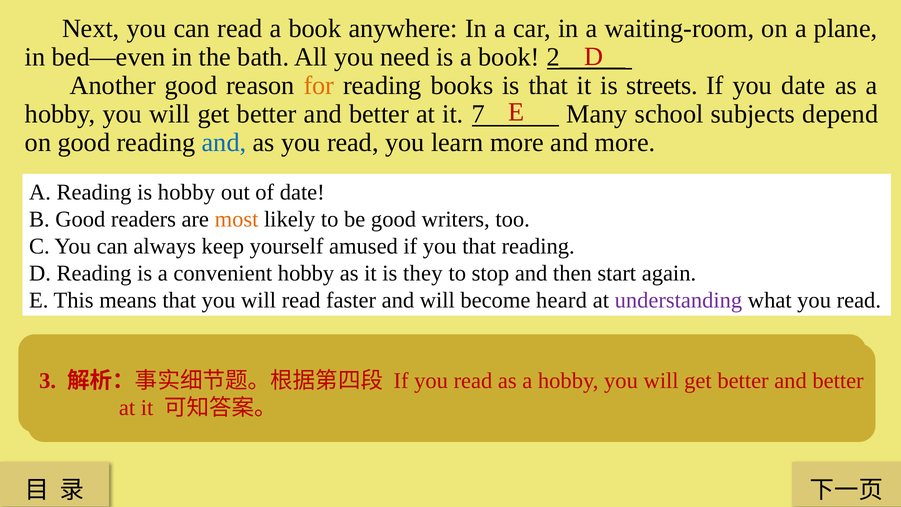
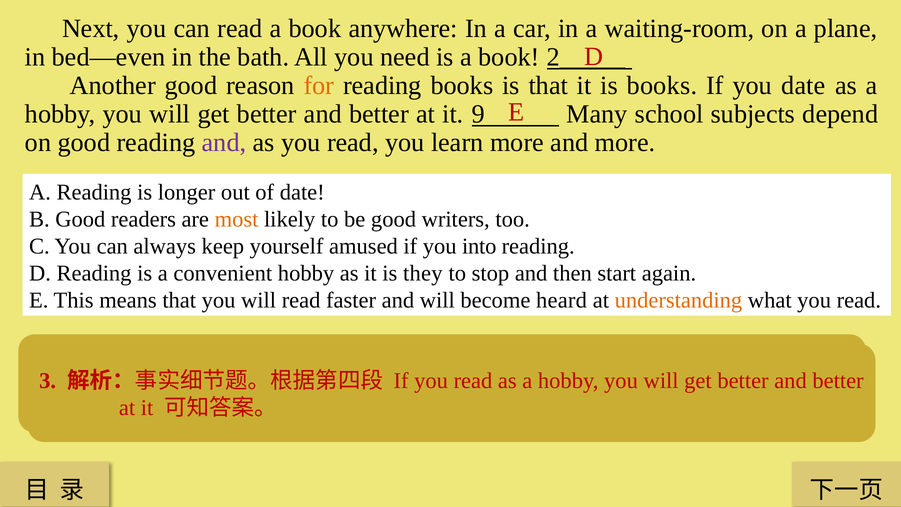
is streets: streets -> books (662, 86)
7: 7 -> 9 (478, 114)
and colour: blue -> purple (224, 142)
is hobby: hobby -> longer (187, 192)
you that: that -> into (479, 246)
understanding colour: purple -> orange (678, 300)
